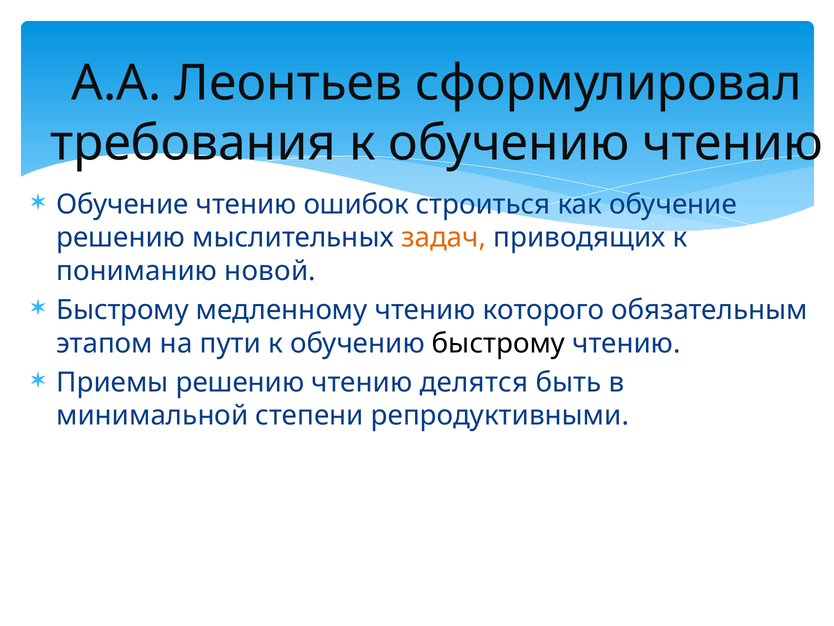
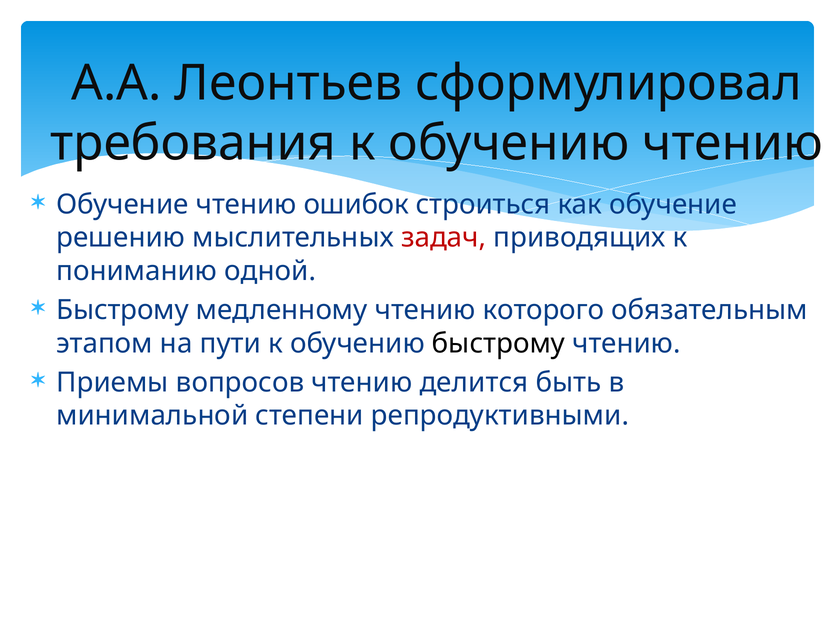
задач colour: orange -> red (444, 238)
новой: новой -> одной (270, 271)
Приемы решению: решению -> вопросов (240, 382)
делятся: делятся -> делится (474, 382)
